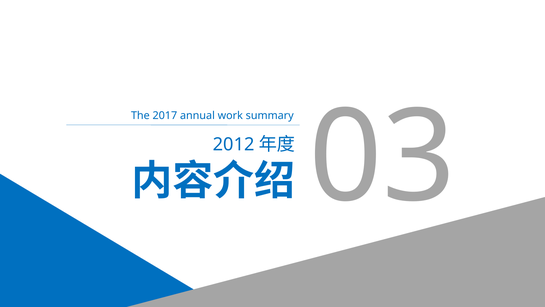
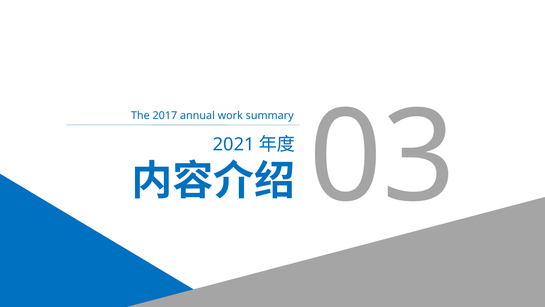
2012: 2012 -> 2021 (234, 144)
